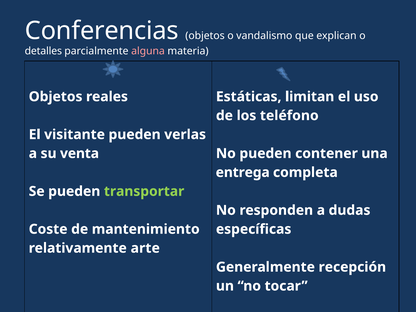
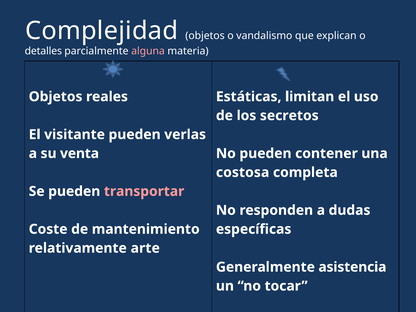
Conferencias: Conferencias -> Complejidad (102, 31)
teléfono: teléfono -> secretos (289, 116)
entrega: entrega -> costosa (243, 172)
transportar colour: light green -> pink (144, 191)
recepción: recepción -> asistencia (352, 267)
